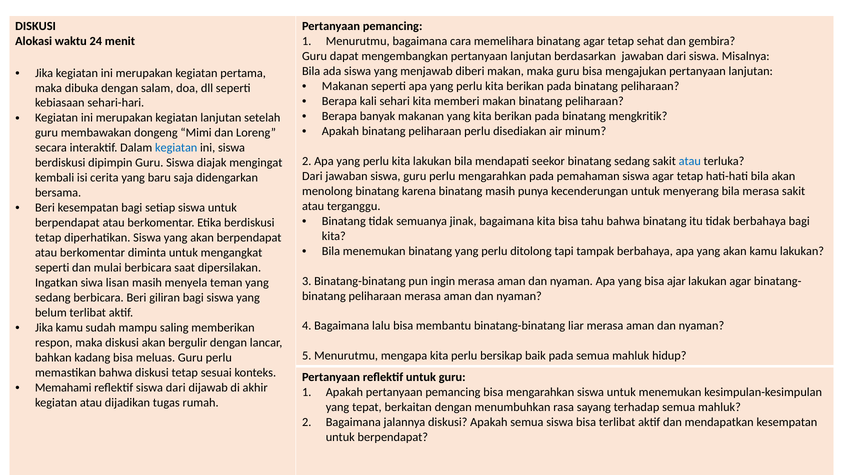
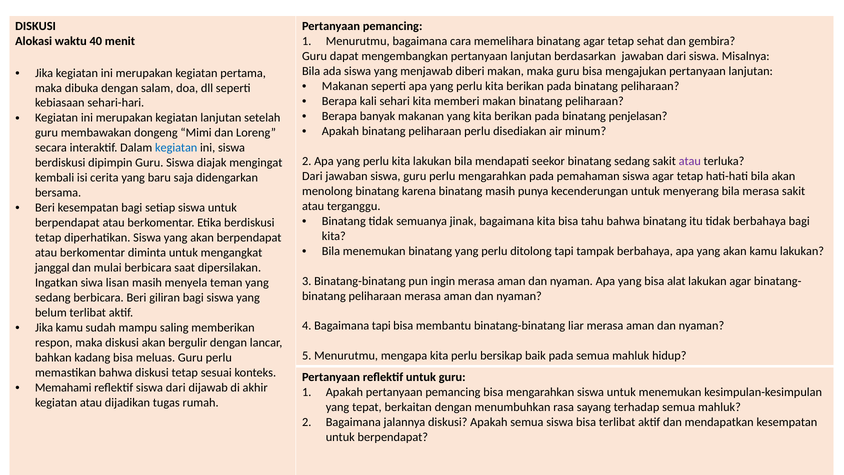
24: 24 -> 40 (96, 41)
mengkritik: mengkritik -> penjelasan (638, 116)
atau colour: blue -> purple (690, 161)
seperti: seperti -> janggal (52, 268)
ajar: ajar -> alat (676, 281)
Bagaimana lalu: lalu -> tapi (381, 326)
